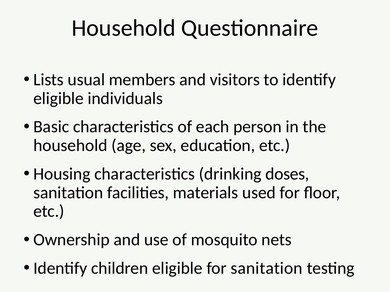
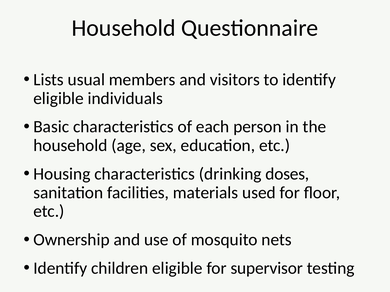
for sanitation: sanitation -> supervisor (267, 269)
